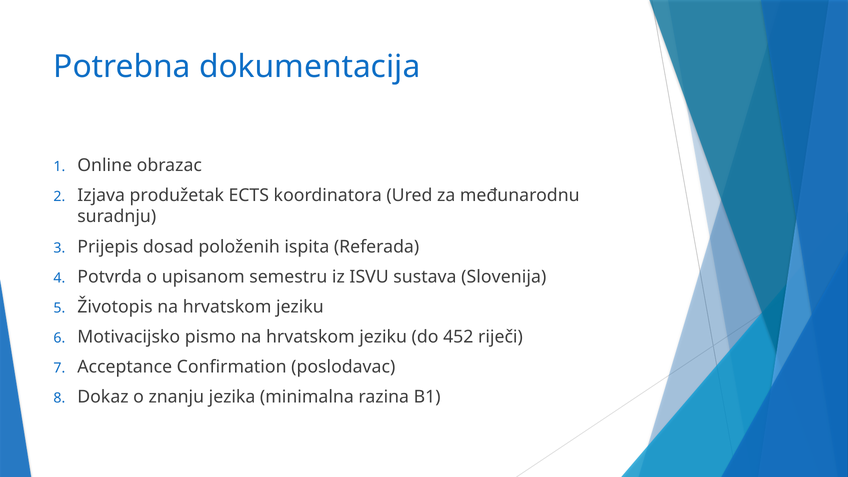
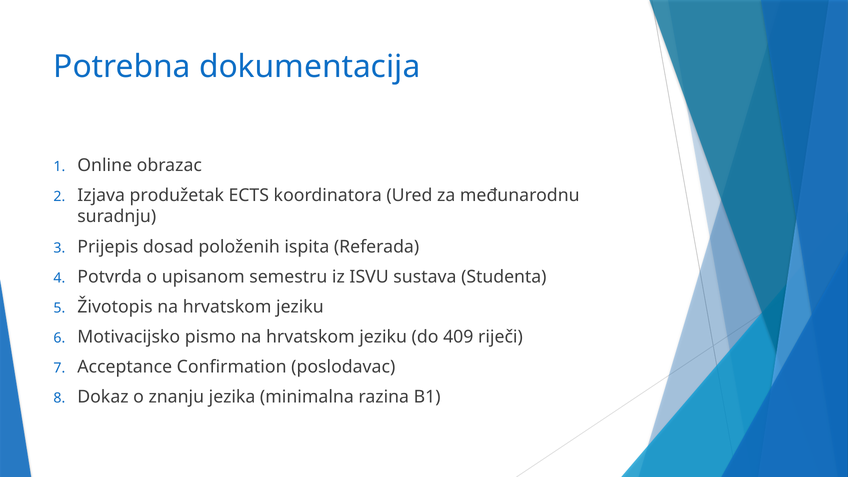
Slovenija: Slovenija -> Studenta (504, 277)
452: 452 -> 409 (458, 337)
